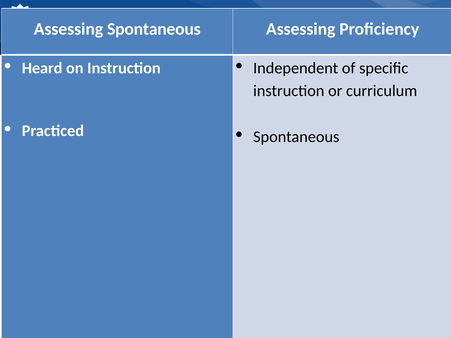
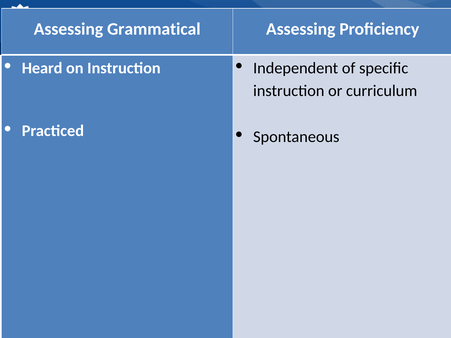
Assessing Spontaneous: Spontaneous -> Grammatical (154, 29)
